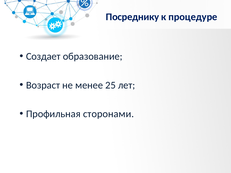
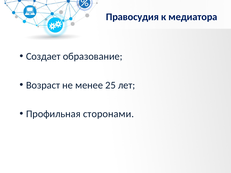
Посреднику: Посреднику -> Правосудия (132, 17)
процедуре: процедуре -> медиатора (193, 17)
